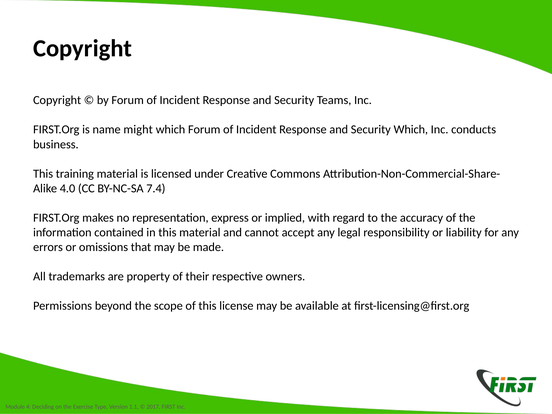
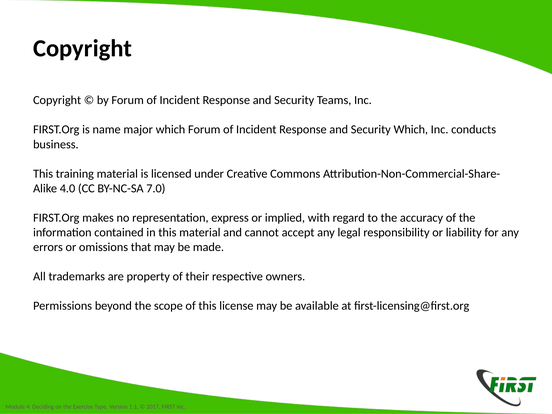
might: might -> major (138, 130)
7.4: 7.4 -> 7.0 (156, 188)
